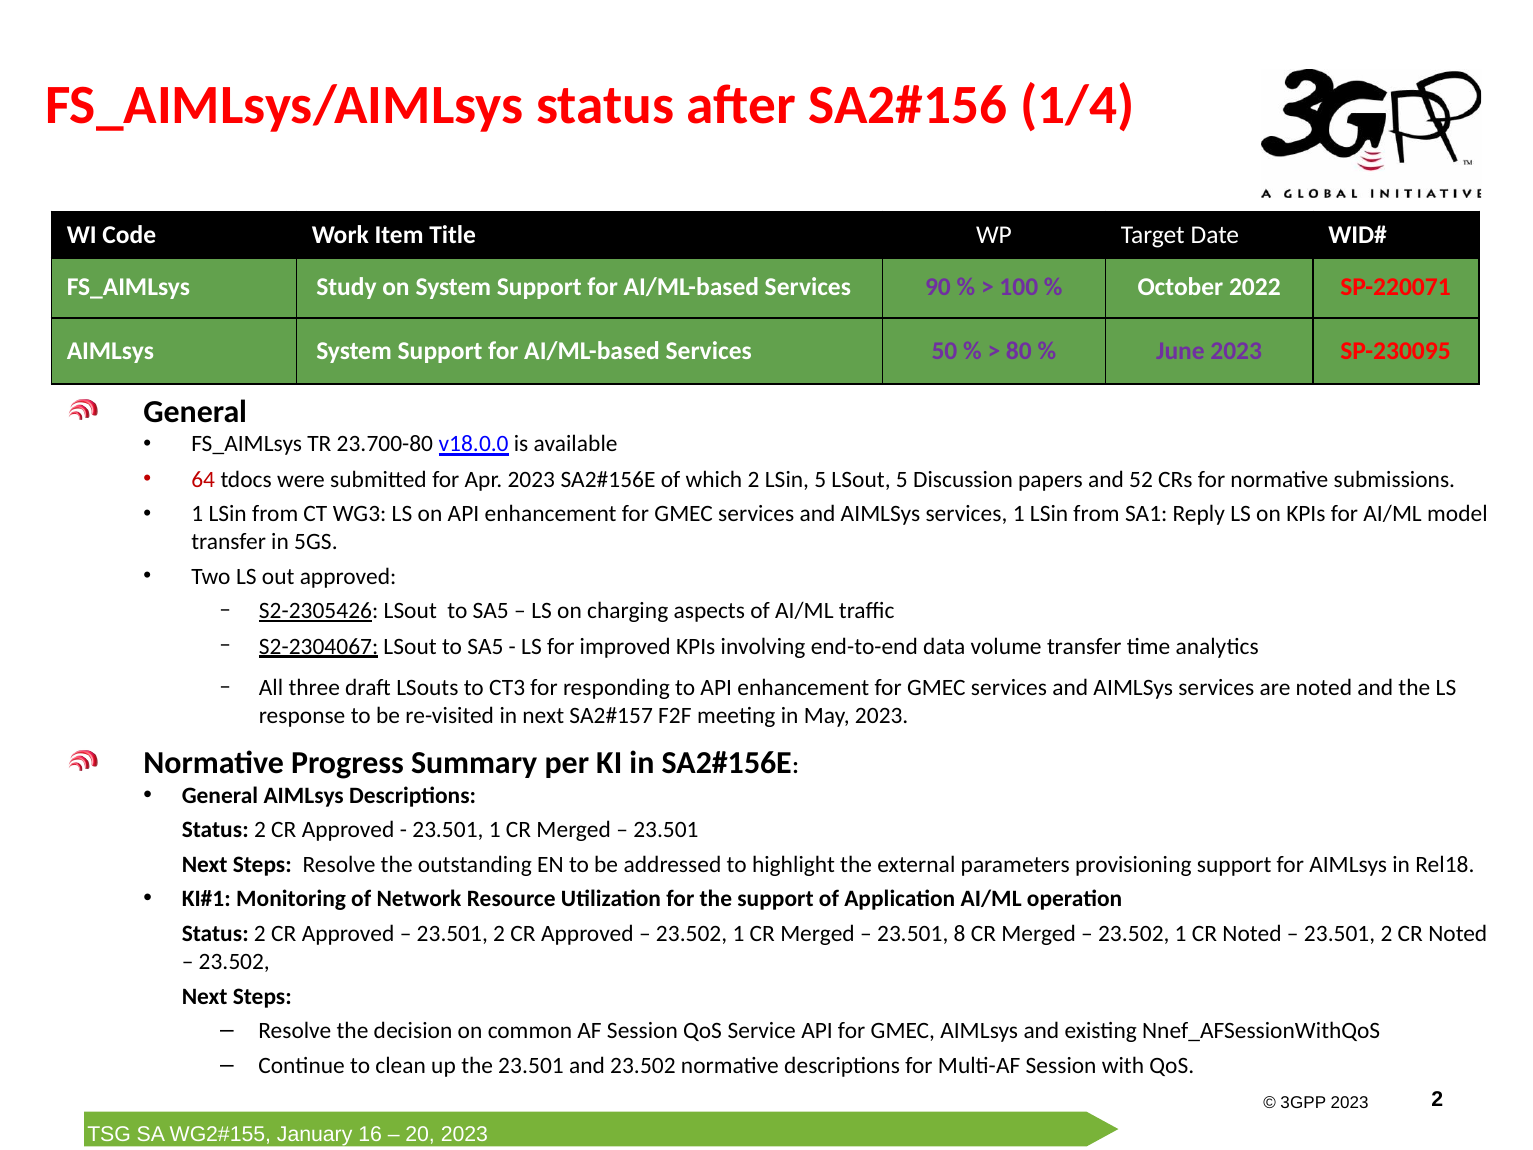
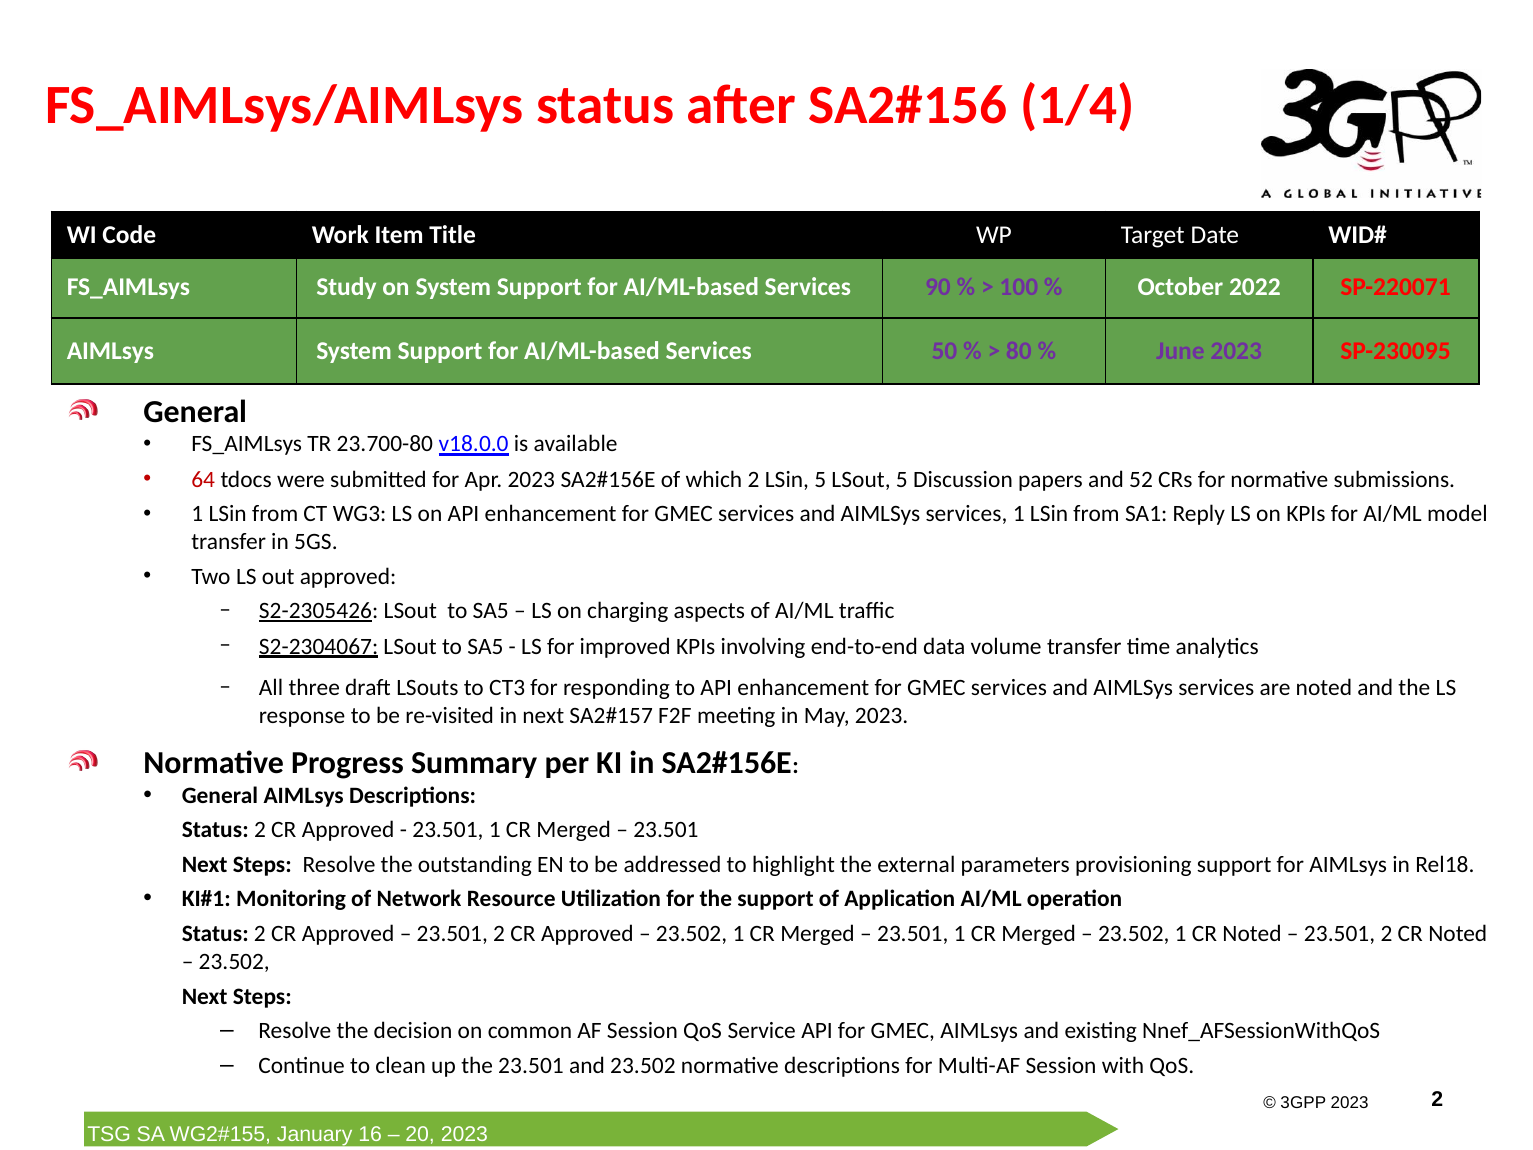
8: 8 -> 1 (960, 933)
